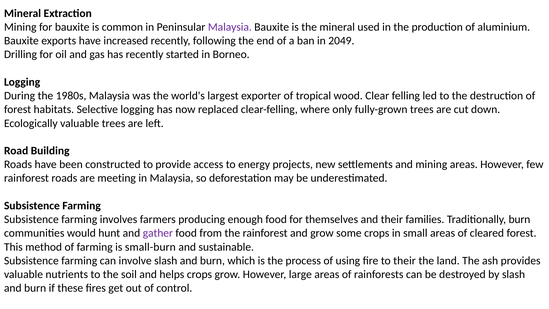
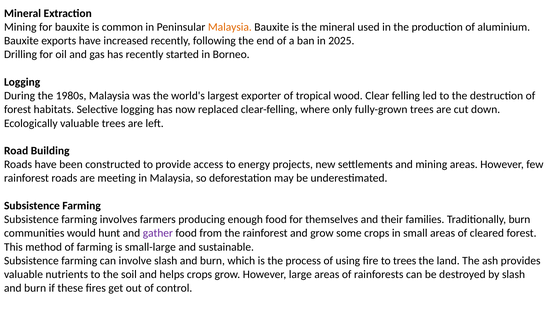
Malaysia colour: purple -> orange (230, 27)
2049: 2049 -> 2025 (341, 41)
small-burn: small-burn -> small-large (150, 247)
to their: their -> trees (405, 260)
